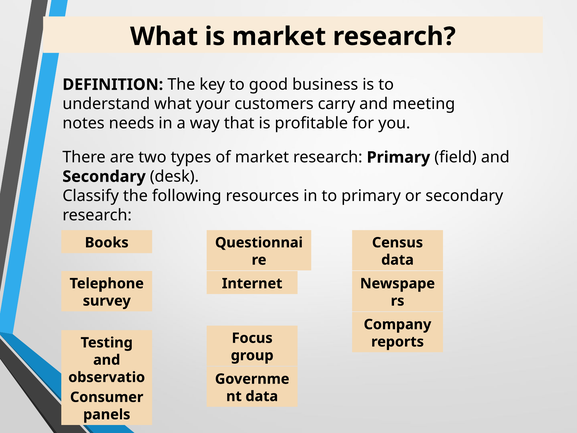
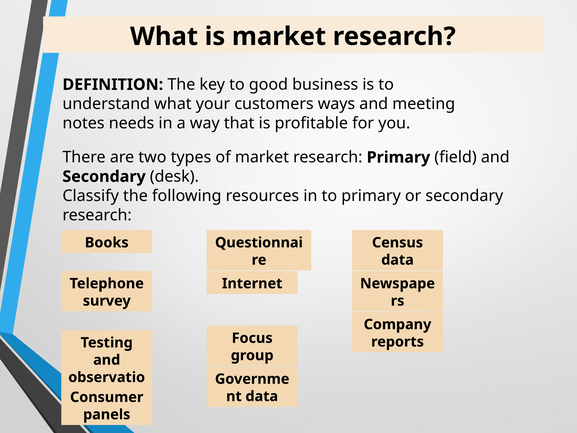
carry: carry -> ways (336, 104)
